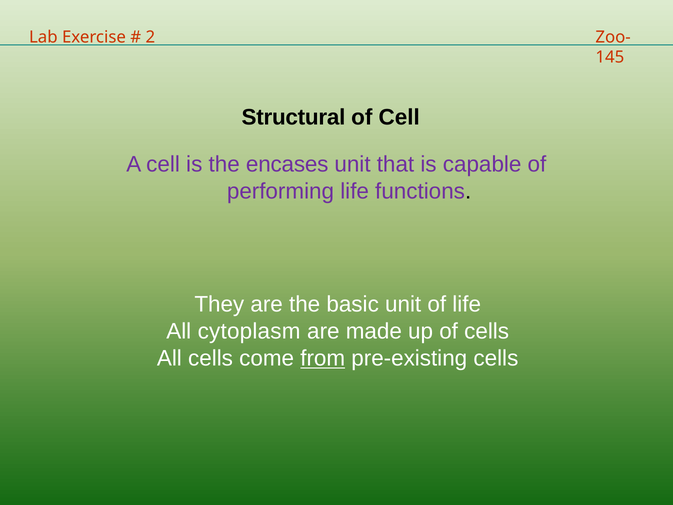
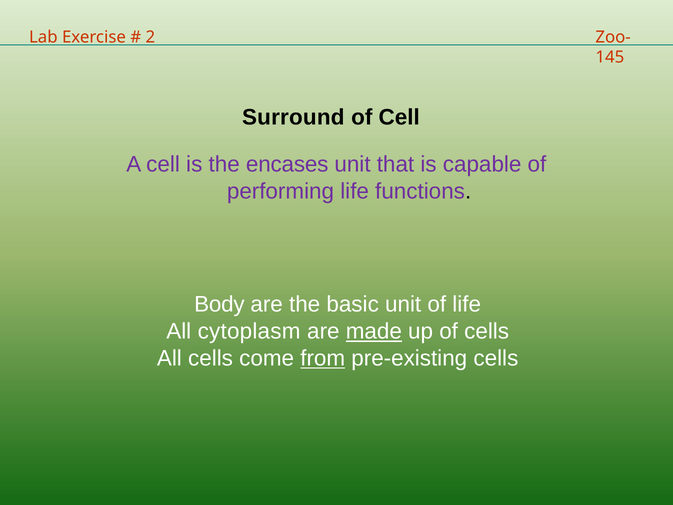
Structural: Structural -> Surround (293, 117)
They: They -> Body (219, 304)
made underline: none -> present (374, 331)
